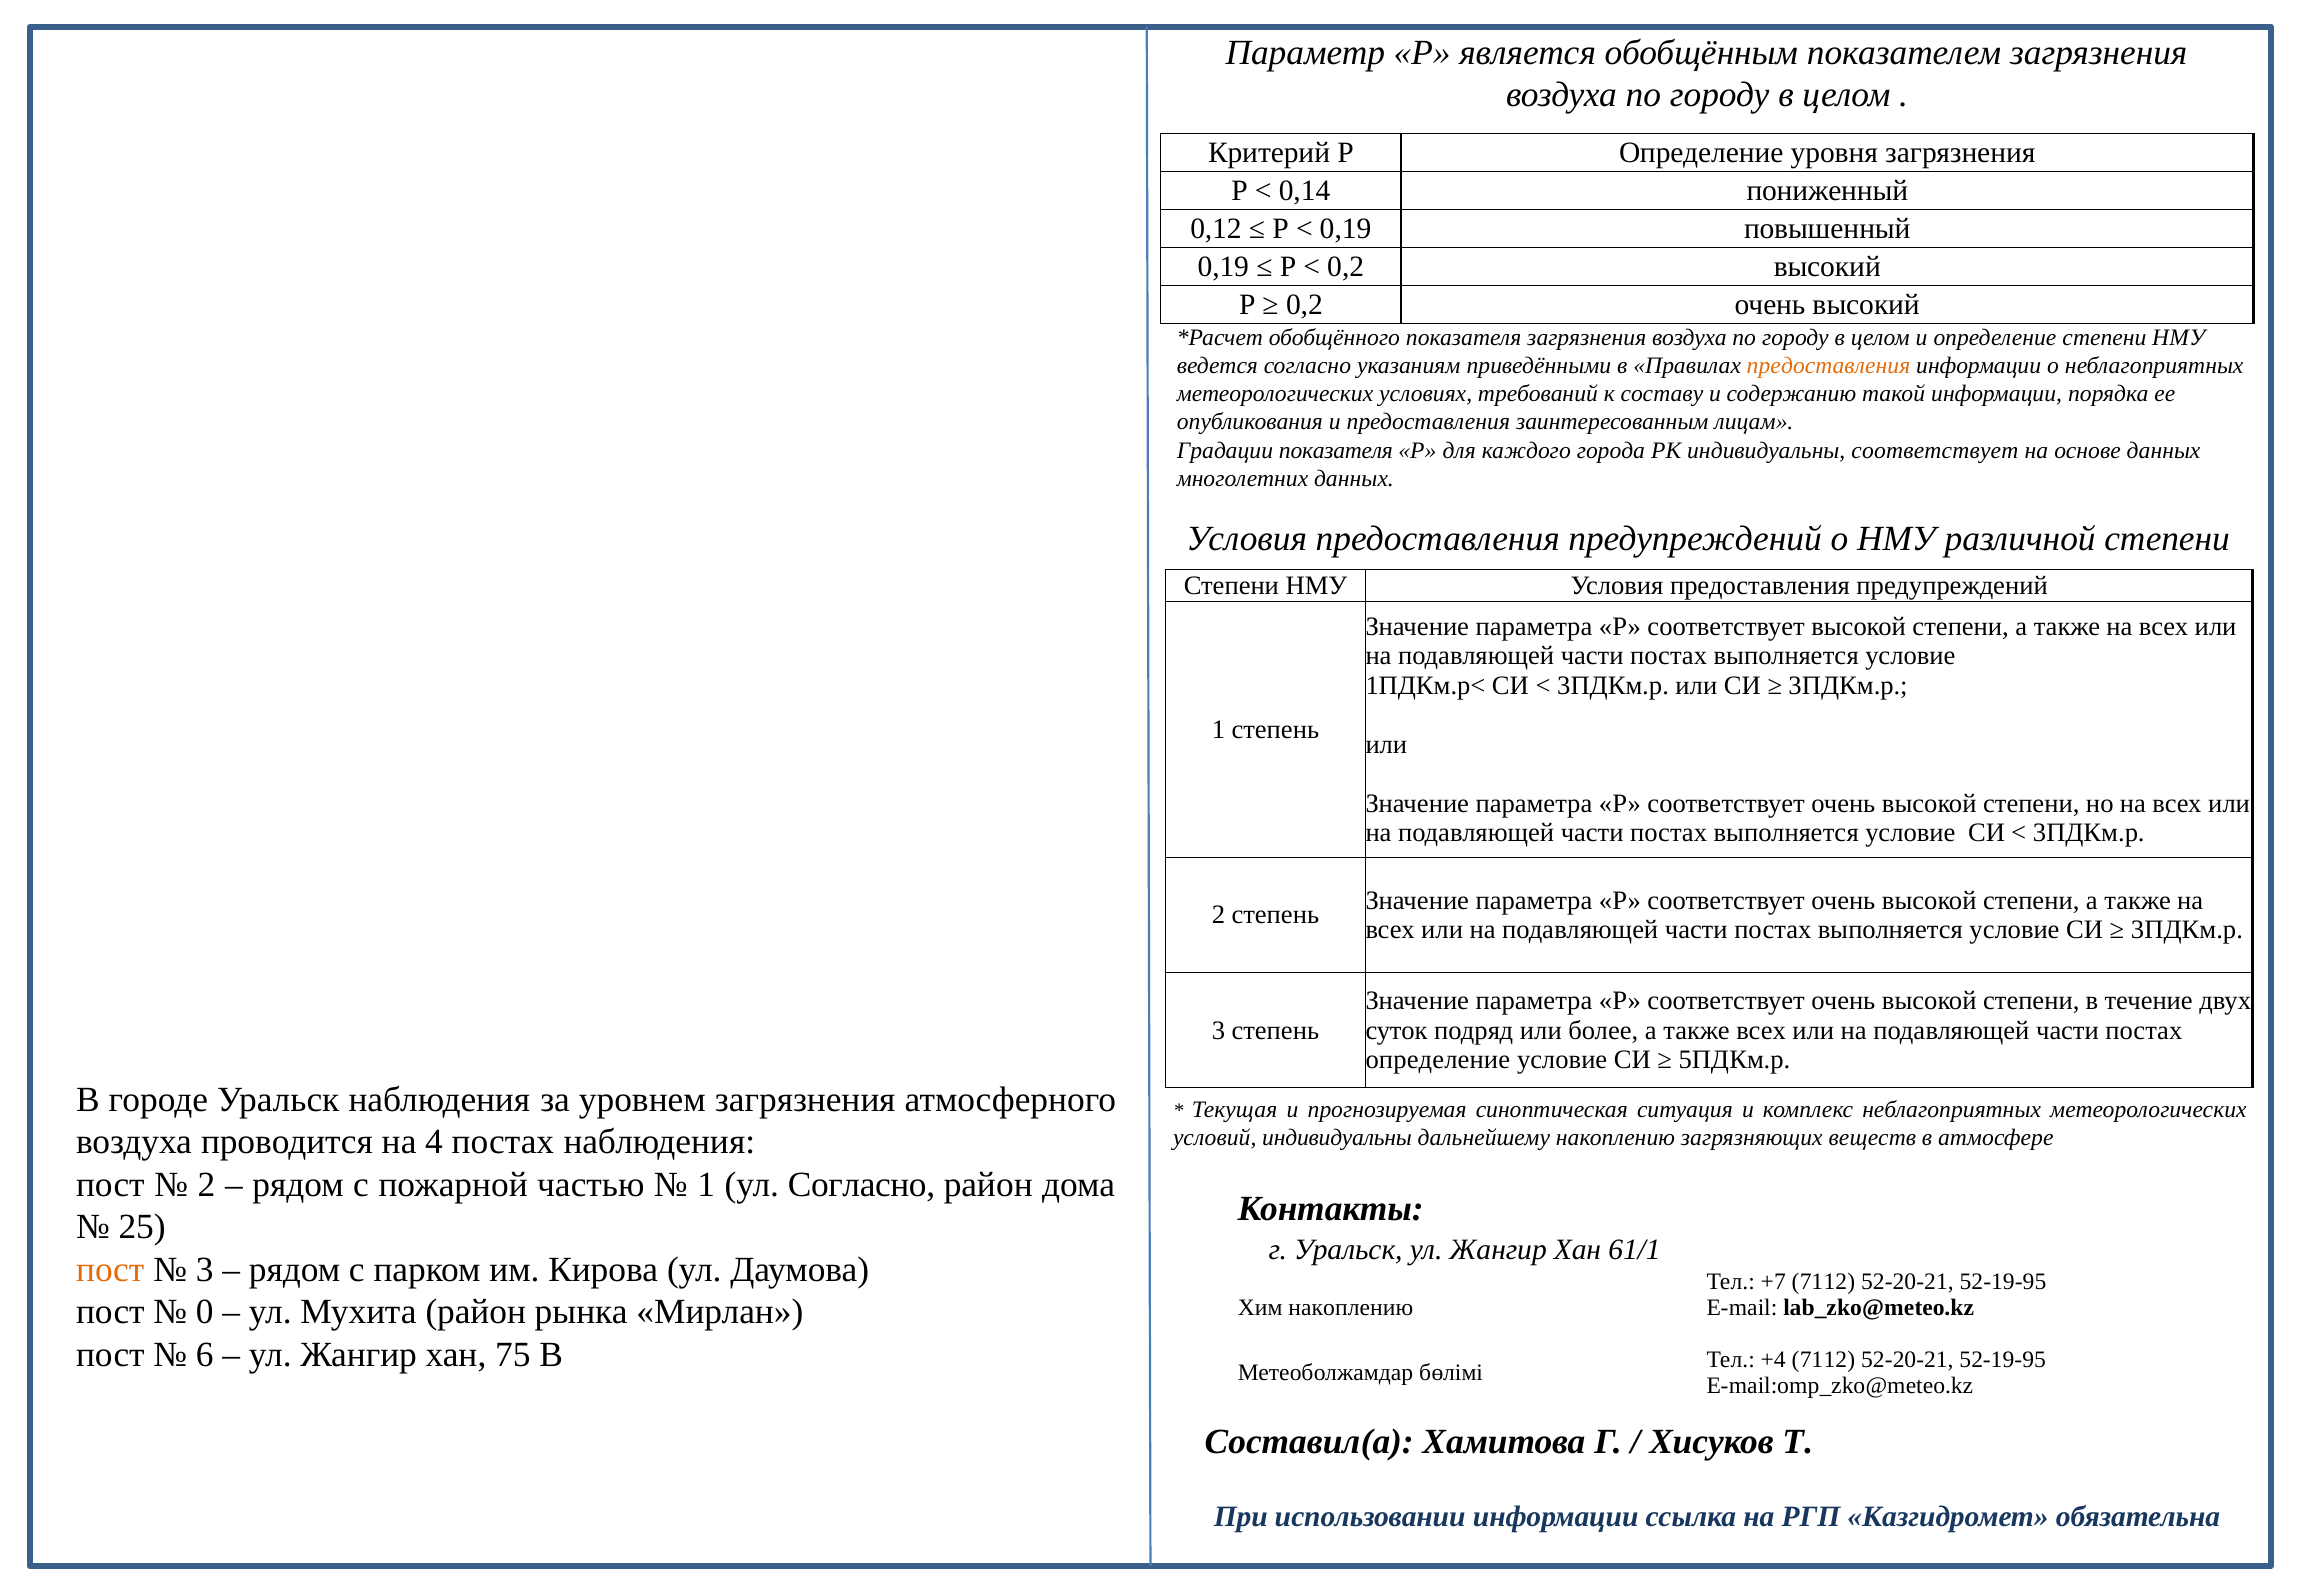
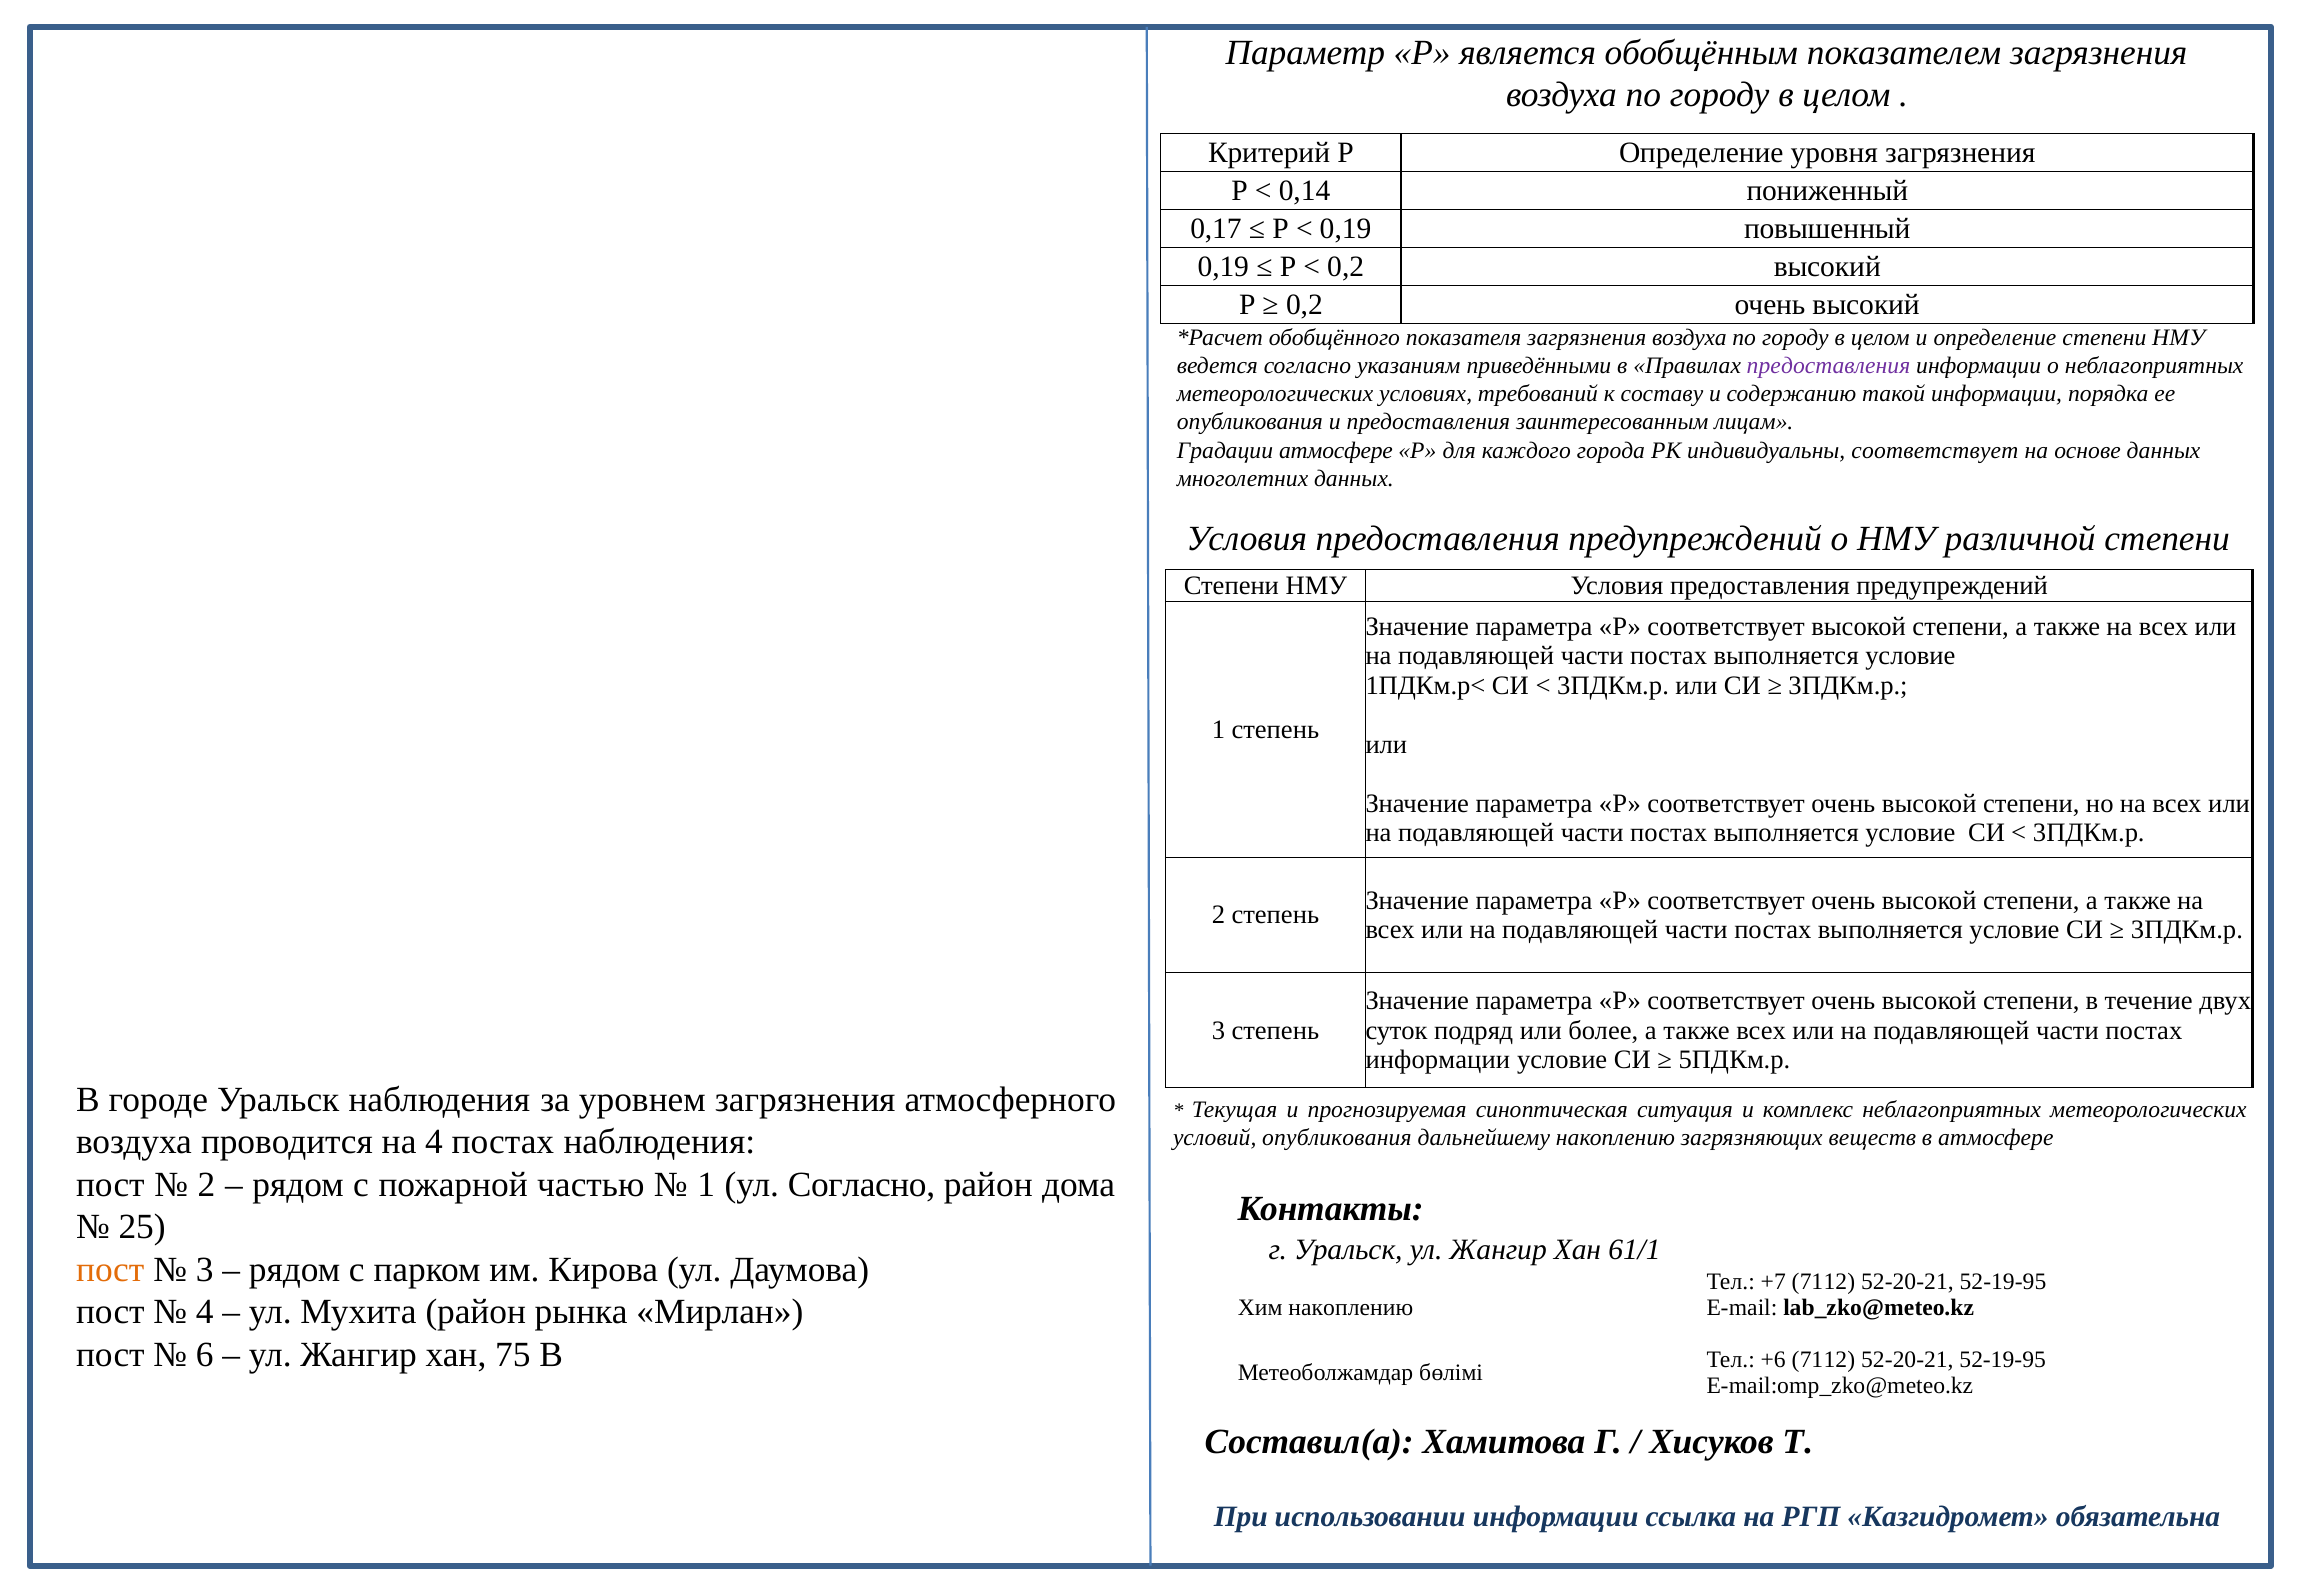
0,12: 0,12 -> 0,17 (1216, 228)
предоставления colour: orange -> purple (1828, 366)
Градации показателя: показателя -> атмосфере (1336, 450)
определение: определение -> информации (1438, 1060)
условий индивидуальны: индивидуальны -> опубликования (1337, 1138)
0: 0 -> 4 (205, 1312)
+4: +4 -> +6 (1773, 1359)
